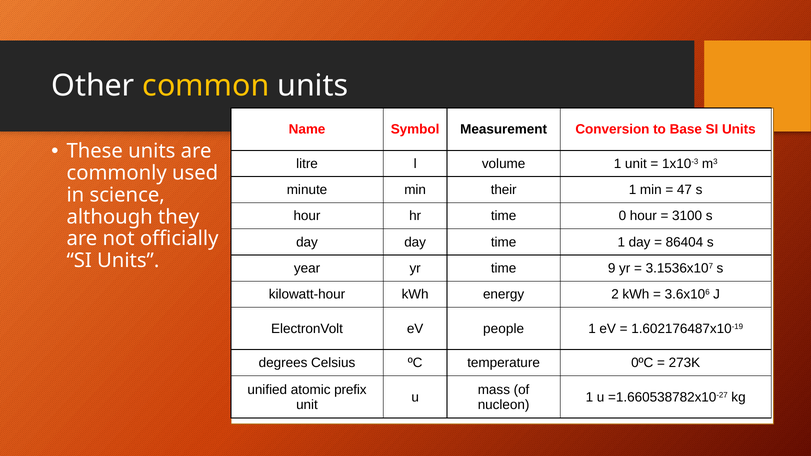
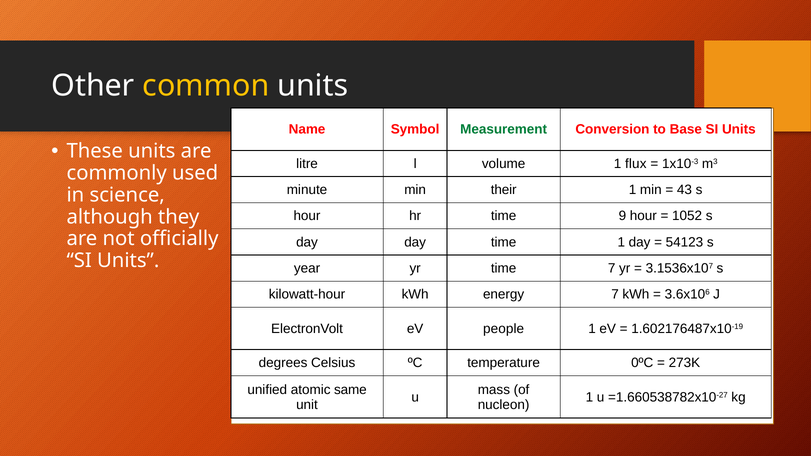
Measurement colour: black -> green (504, 130)
1 unit: unit -> flux (636, 164)
47: 47 -> 43 (684, 190)
0: 0 -> 9 (622, 216)
3100: 3100 -> 1052 (687, 216)
86404: 86404 -> 54123 (684, 242)
time 9: 9 -> 7 (612, 268)
energy 2: 2 -> 7 (615, 295)
prefix: prefix -> same (350, 390)
